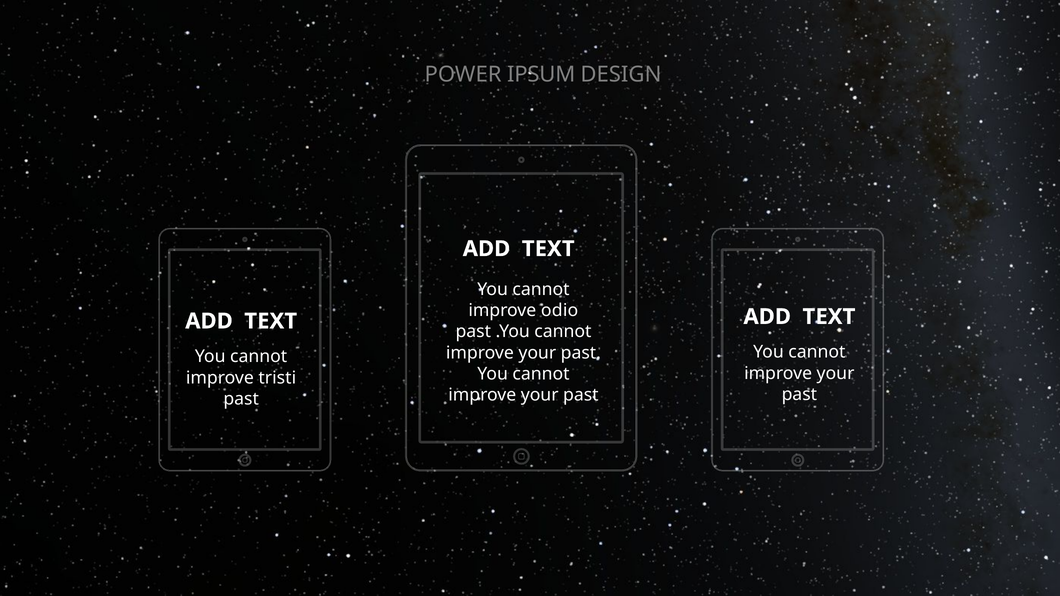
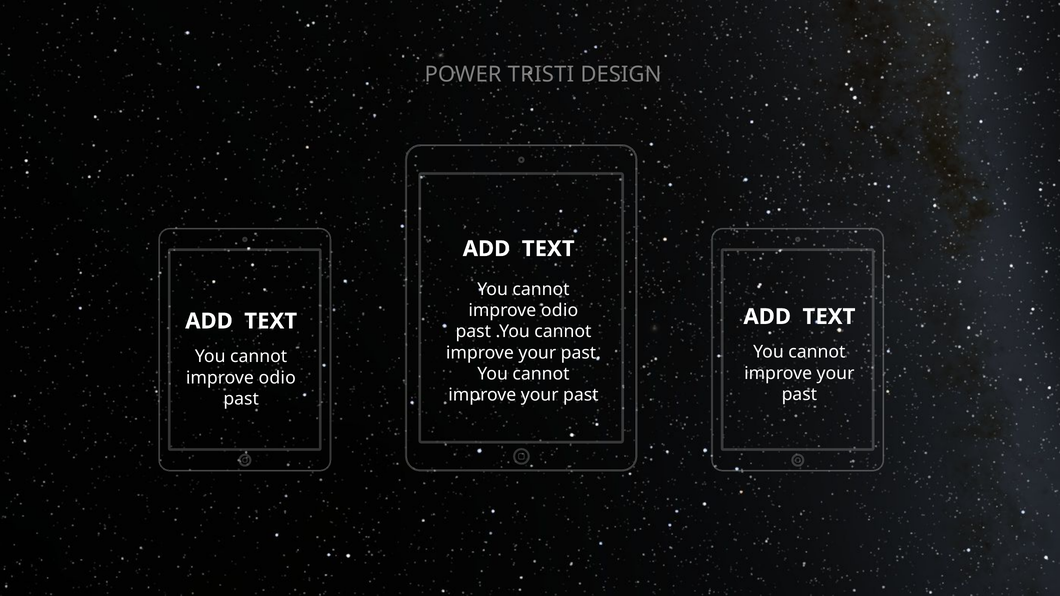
IPSUM: IPSUM -> TRISTI (541, 75)
tristi: tristi -> odio (277, 378)
